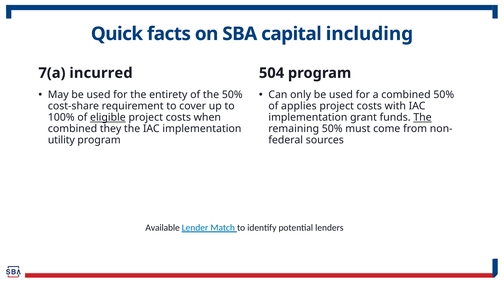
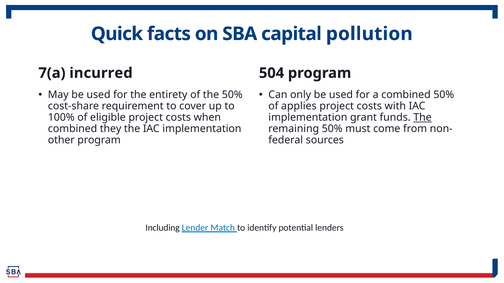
including: including -> pollution (369, 34)
eligible underline: present -> none (108, 118)
utility: utility -> other (61, 140)
Available: Available -> Including (163, 228)
